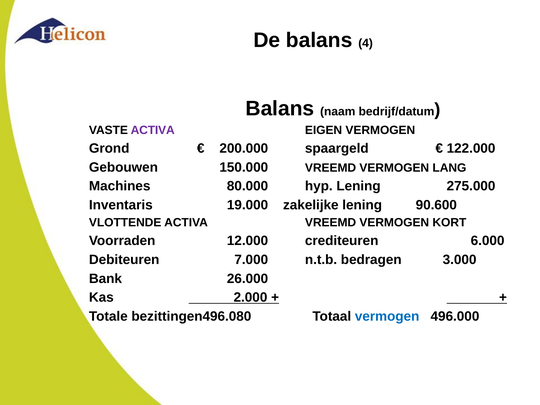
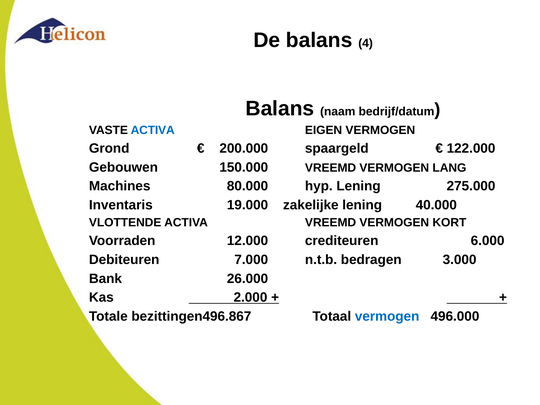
ACTIVA colour: purple -> blue (153, 130)
90.600: 90.600 -> 40.000 (436, 205)
bezittingen496.080: bezittingen496.080 -> bezittingen496.867 (191, 316)
